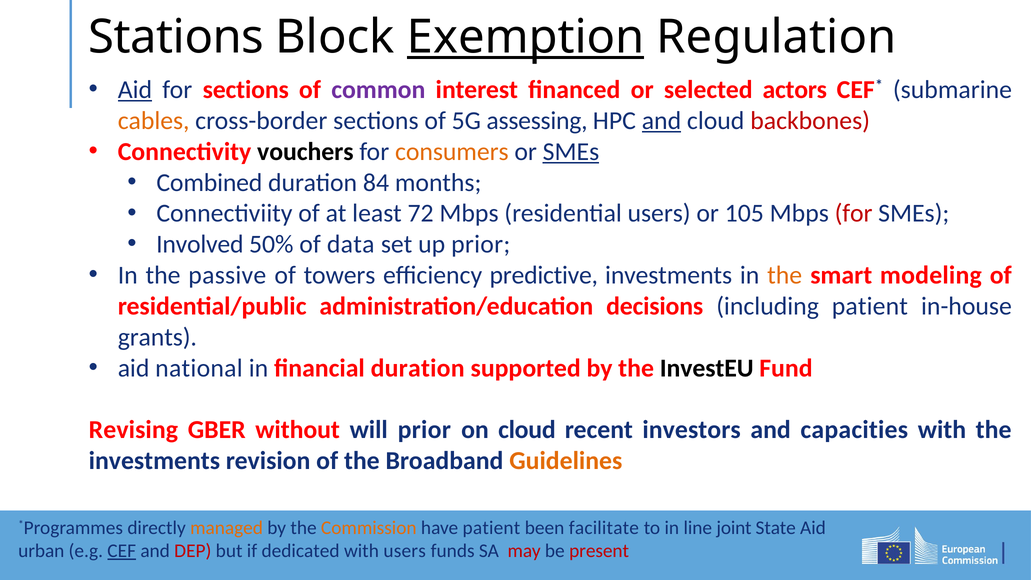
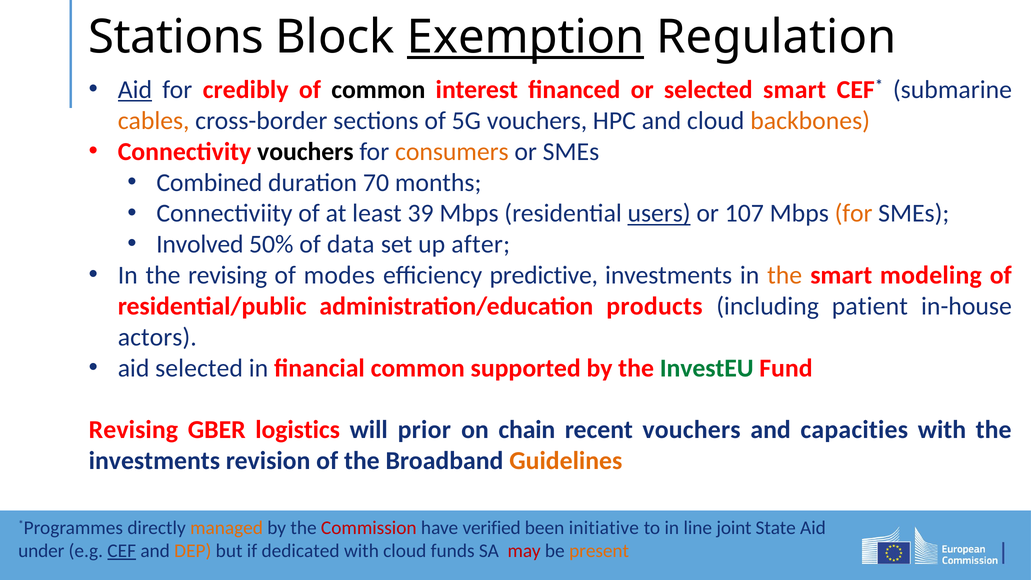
for sections: sections -> credibly (246, 90)
common colour: purple -> black (378, 90)
selected actors: actors -> smart (795, 90)
5G assessing: assessing -> vouchers (537, 121)
and underline: present -> none (661, 121)
backbones colour: red -> orange (810, 121)
SMEs underline: present -> none (571, 152)
84: 84 -> 70 (376, 182)
72: 72 -> 39 (421, 213)
users underline: none -> present (659, 213)
105: 105 -> 107 (744, 213)
for colour: red -> orange (854, 213)
up prior: prior -> after (481, 244)
the passive: passive -> revising (228, 275)
towers: towers -> modes (339, 275)
decisions: decisions -> products (654, 306)
grants: grants -> actors (157, 337)
aid national: national -> selected (199, 368)
financial duration: duration -> common (418, 368)
InvestEU colour: black -> green (707, 368)
without: without -> logistics (298, 430)
on cloud: cloud -> chain (527, 430)
recent investors: investors -> vouchers (692, 430)
Commission colour: orange -> red (369, 528)
have patient: patient -> verified (492, 528)
facilitate: facilitate -> initiative (604, 528)
urban: urban -> under (41, 551)
DEP colour: red -> orange (193, 551)
with users: users -> cloud (405, 551)
present colour: red -> orange (599, 551)
